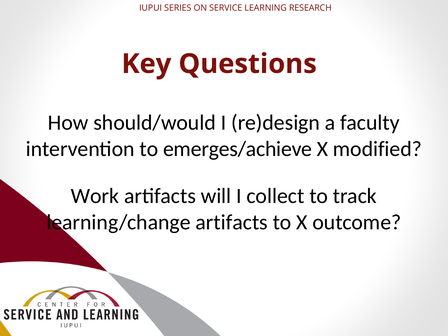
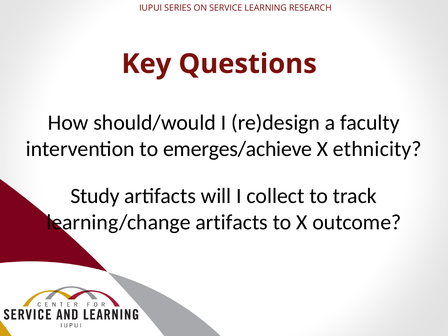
modified: modified -> ethnicity (377, 149)
Work: Work -> Study (95, 196)
